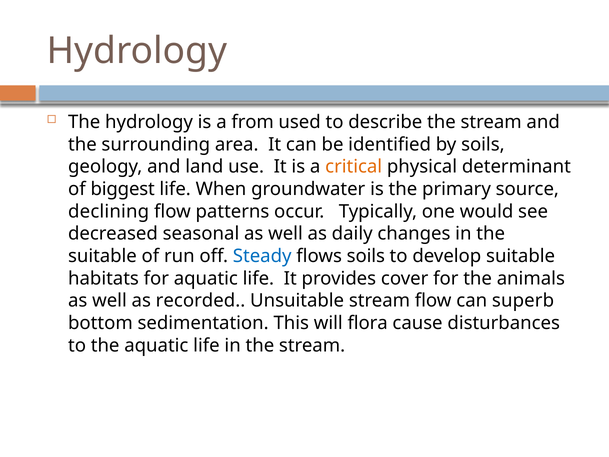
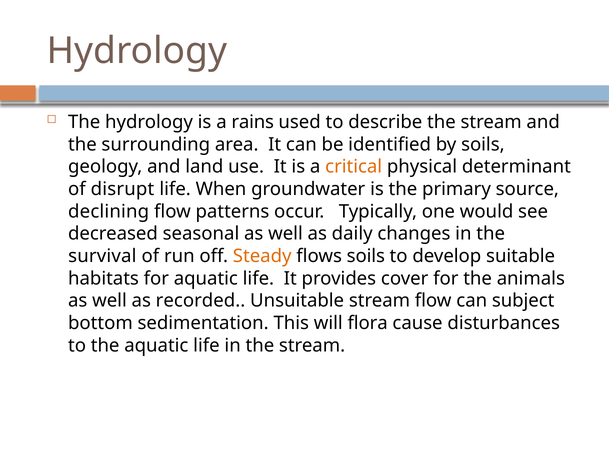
from: from -> rains (253, 122)
biggest: biggest -> disrupt (122, 189)
suitable: suitable -> survival (102, 256)
Steady colour: blue -> orange (262, 256)
superb: superb -> subject (523, 301)
